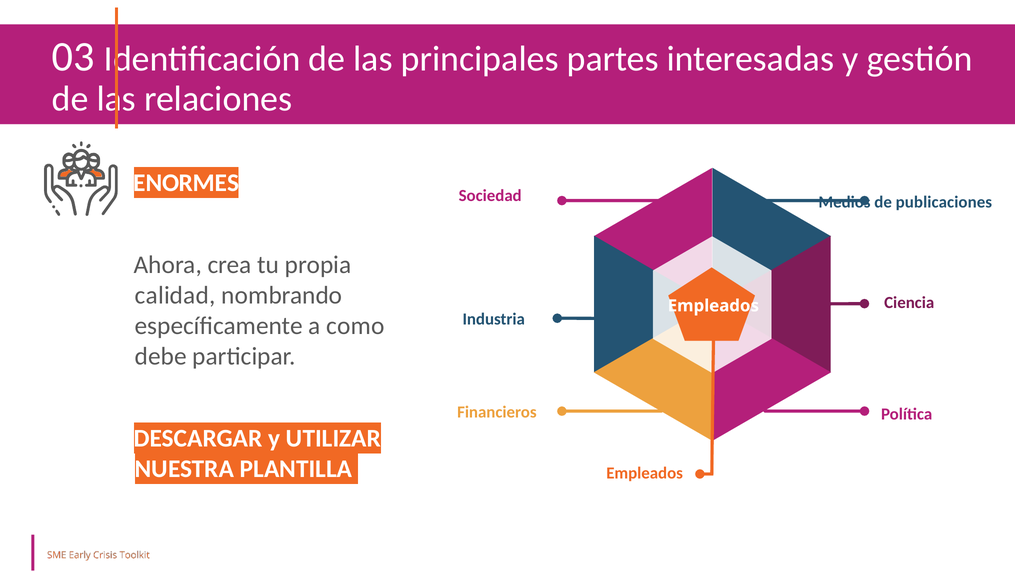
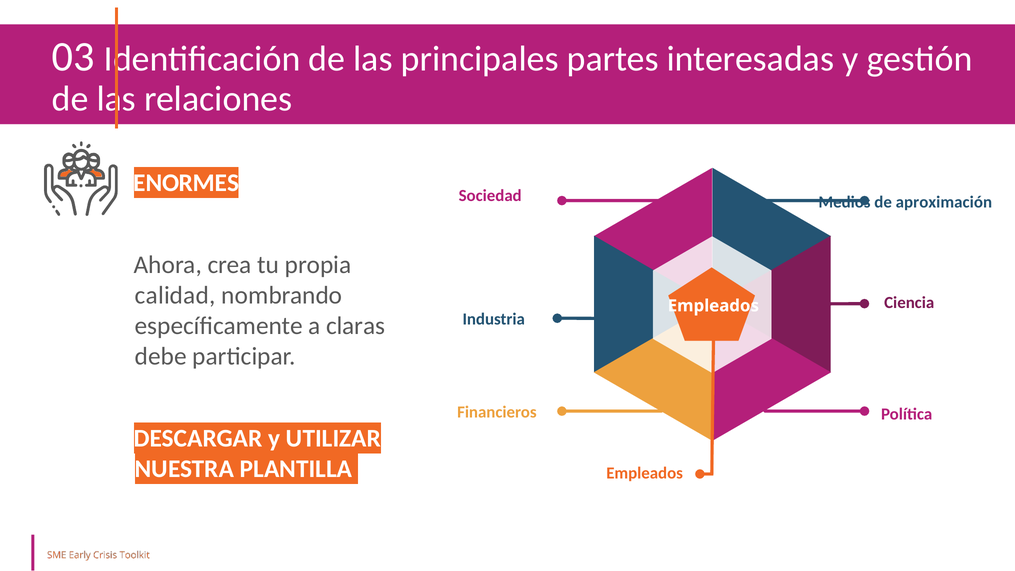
publicaciones: publicaciones -> aproximación (944, 202)
como: como -> claras (356, 326)
